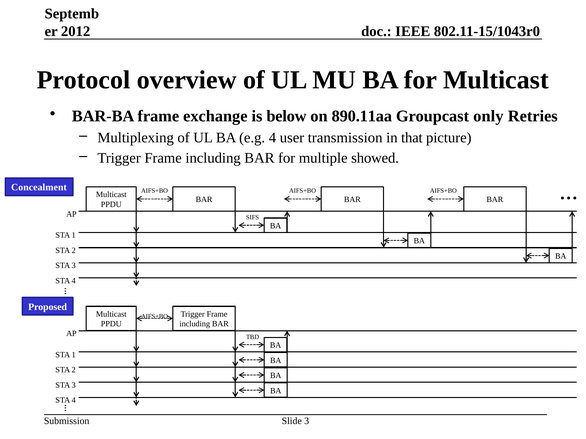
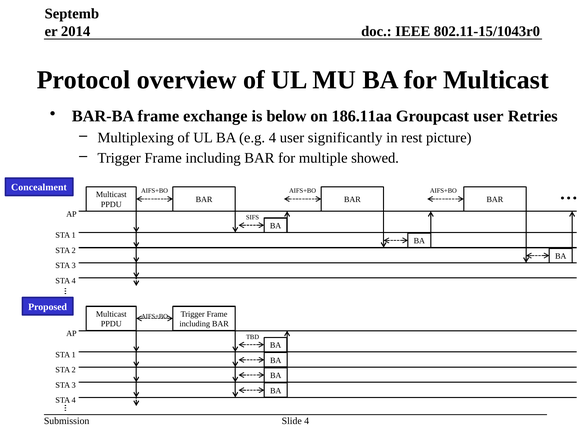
2012: 2012 -> 2014 (76, 31)
890.11aa: 890.11aa -> 186.11aa (362, 116)
Groupcast only: only -> user (488, 116)
transmission: transmission -> significantly (345, 138)
that: that -> rest (412, 138)
Slide 3: 3 -> 4 (307, 422)
